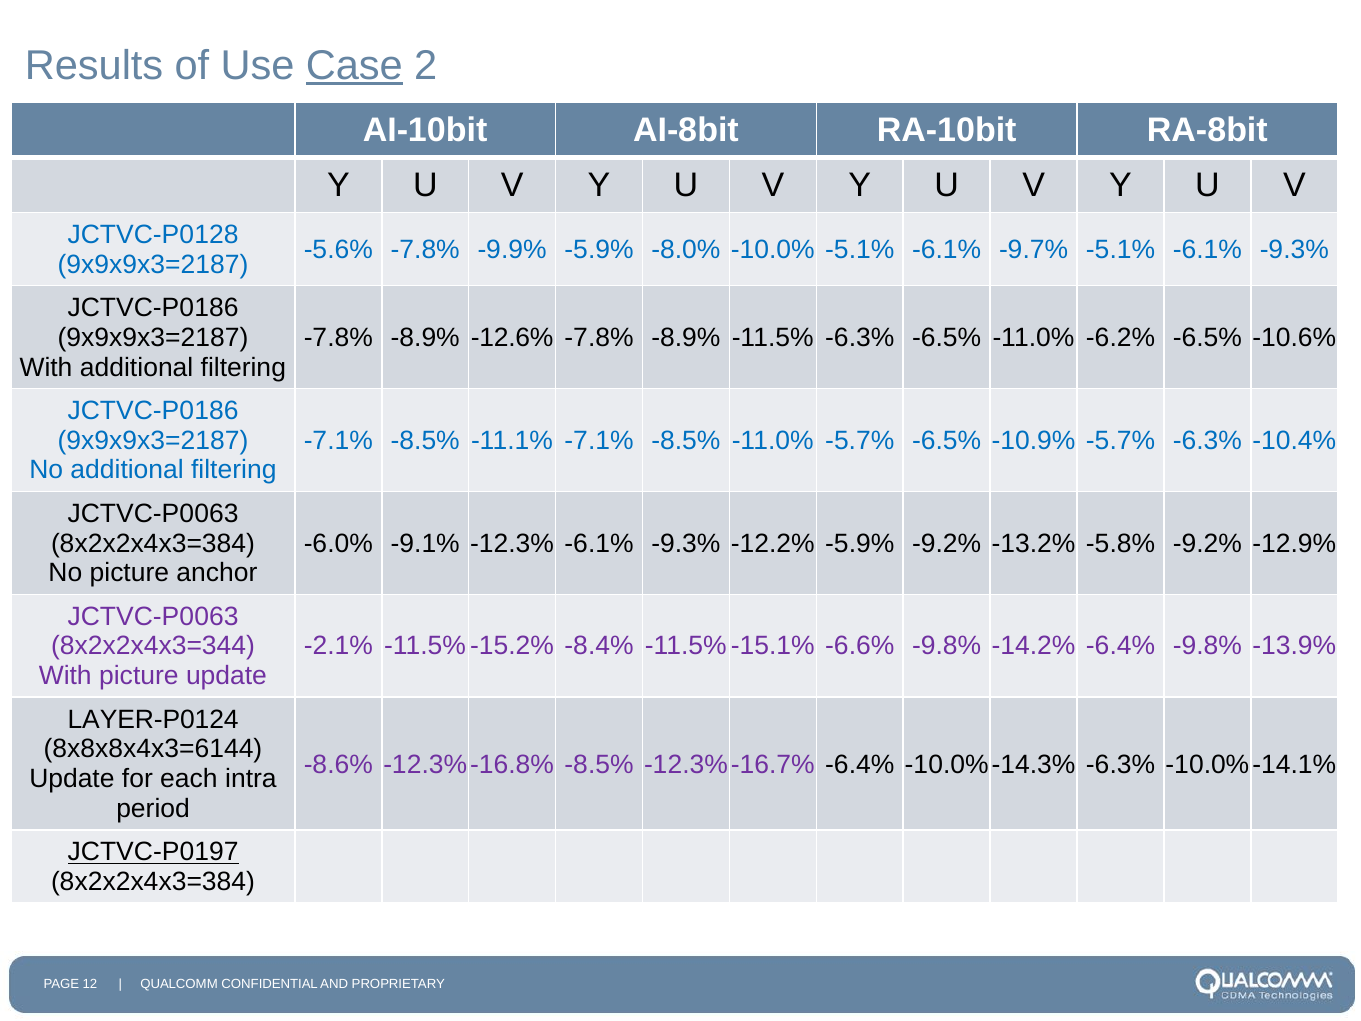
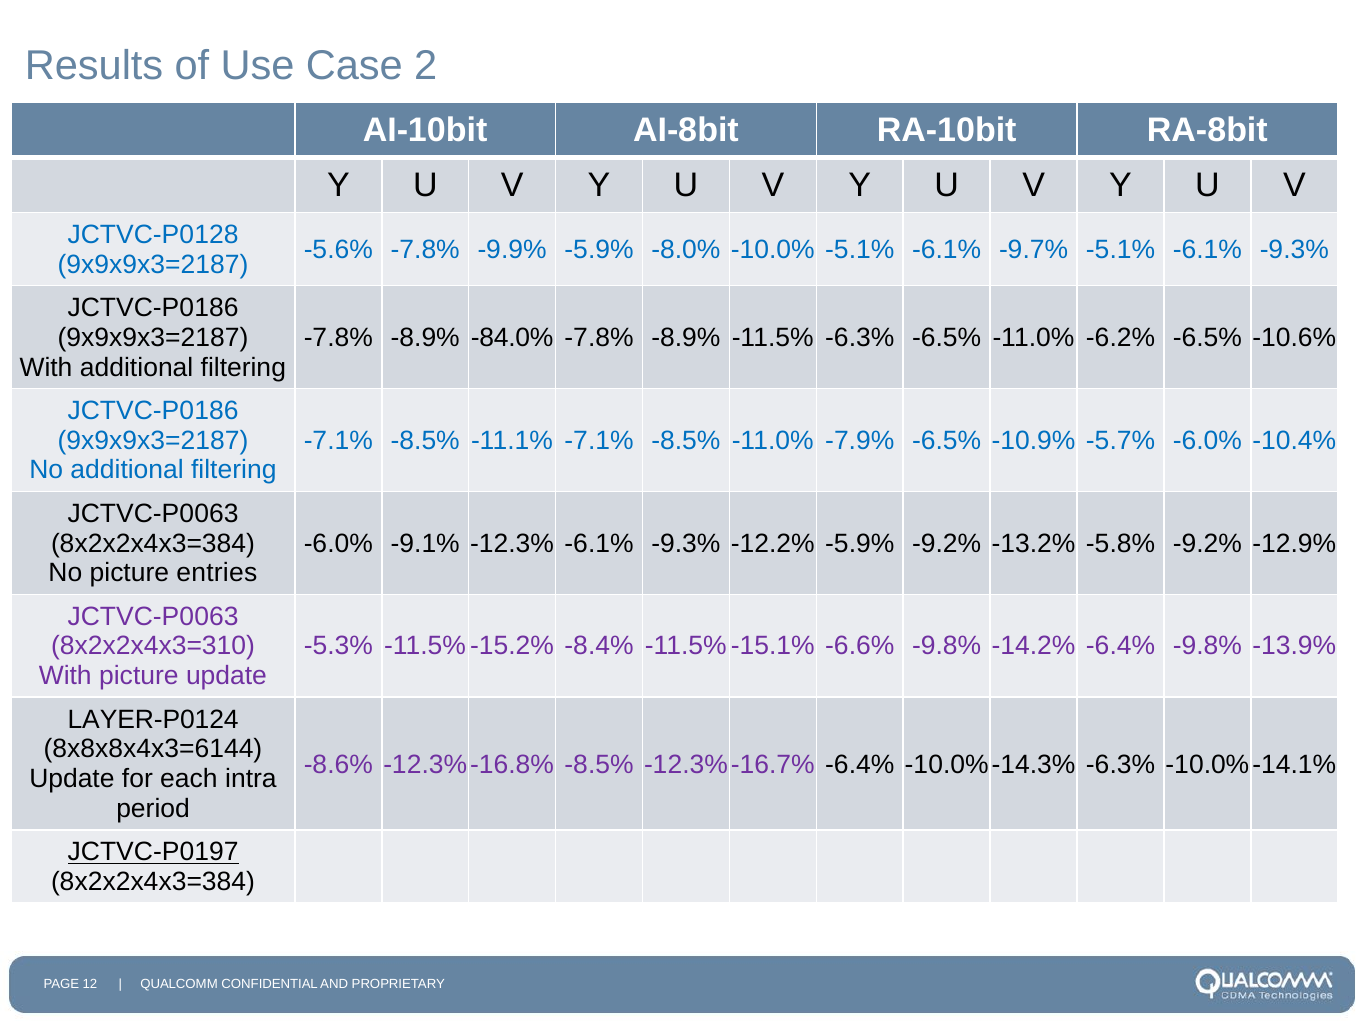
Case underline: present -> none (354, 66)
-12.6%: -12.6% -> -84.0% (512, 337)
-11.0% -5.7%: -5.7% -> -7.9% (860, 440)
-5.7% -6.3%: -6.3% -> -6.0% (1207, 440)
anchor: anchor -> entries (217, 573)
8x2x2x4x3=344: 8x2x2x4x3=344 -> 8x2x2x4x3=310 (153, 646)
-2.1%: -2.1% -> -5.3% (338, 646)
